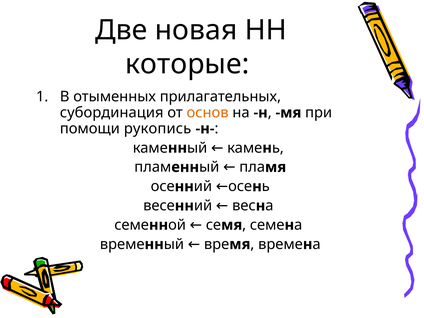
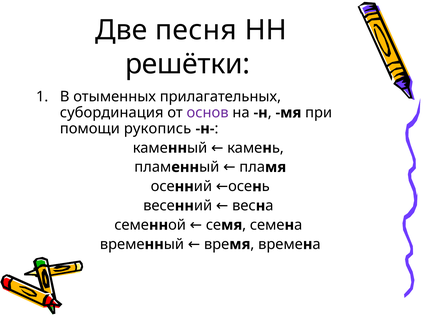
новая: новая -> песня (196, 30)
которые: которые -> решётки (188, 64)
основ colour: orange -> purple (208, 113)
